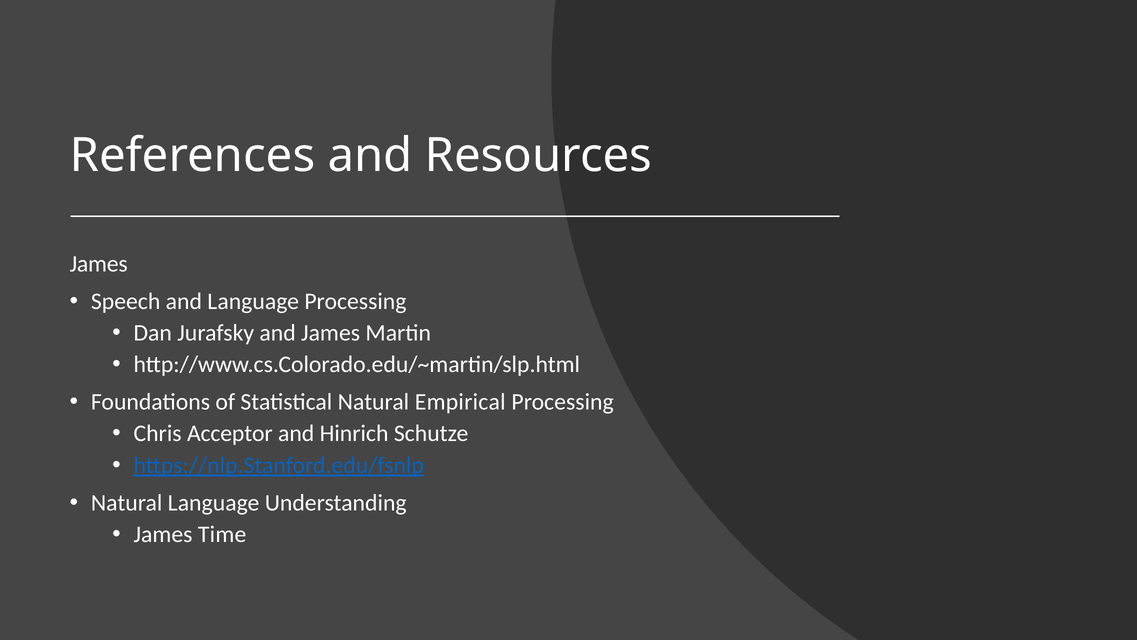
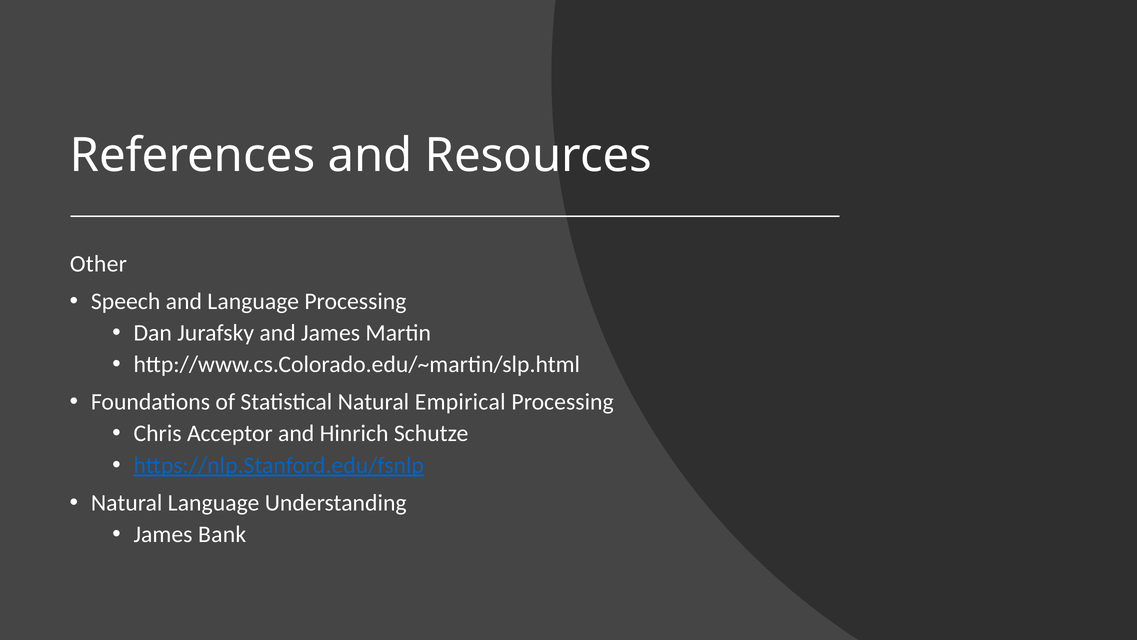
James: James -> Other (98, 264)
Time: Time -> Bank (222, 534)
